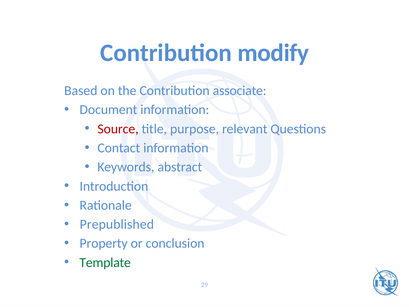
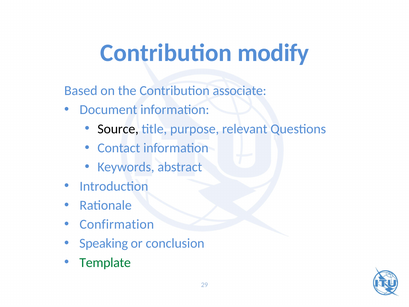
Source colour: red -> black (118, 129)
Prepublished: Prepublished -> Confirmation (117, 224)
Property: Property -> Speaking (104, 243)
